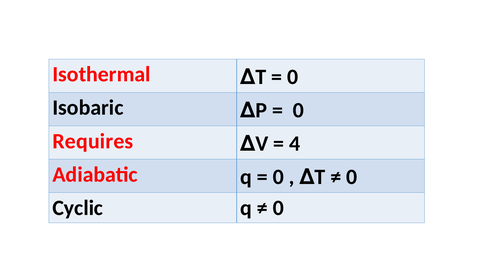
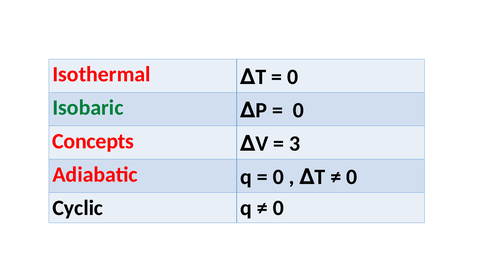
Isobaric colour: black -> green (88, 108)
Requires: Requires -> Concepts (93, 141)
4: 4 -> 3 (295, 144)
